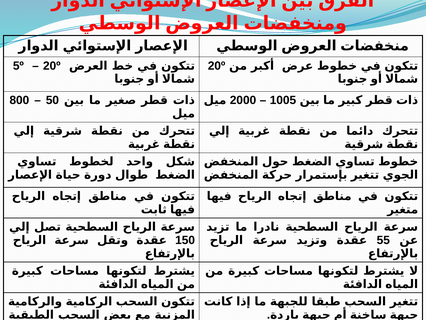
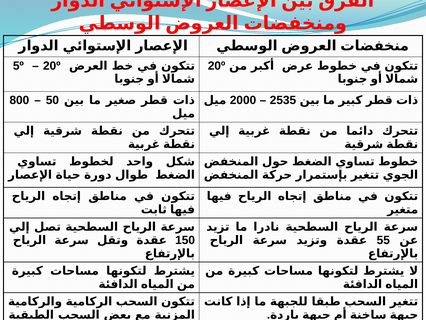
1005: 1005 -> 2535 (283, 100)
